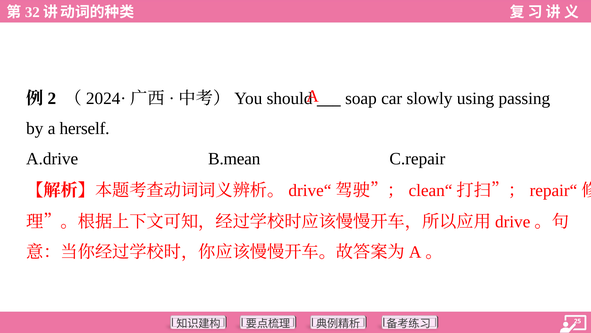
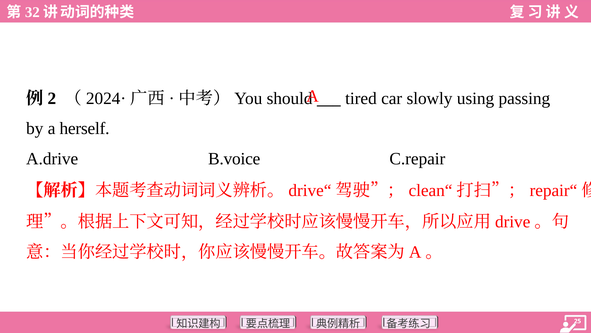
soap: soap -> tired (361, 98)
B.mean: B.mean -> B.voice (234, 158)
